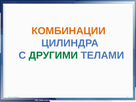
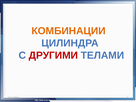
ДРУГИМИ colour: green -> red (53, 55)
